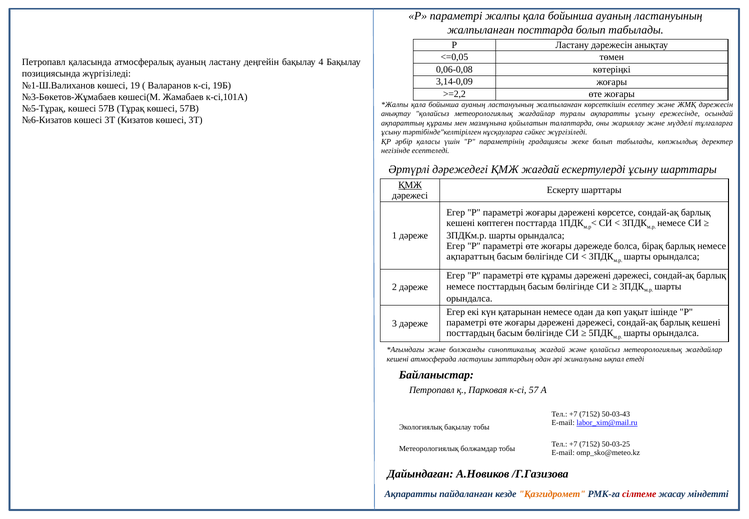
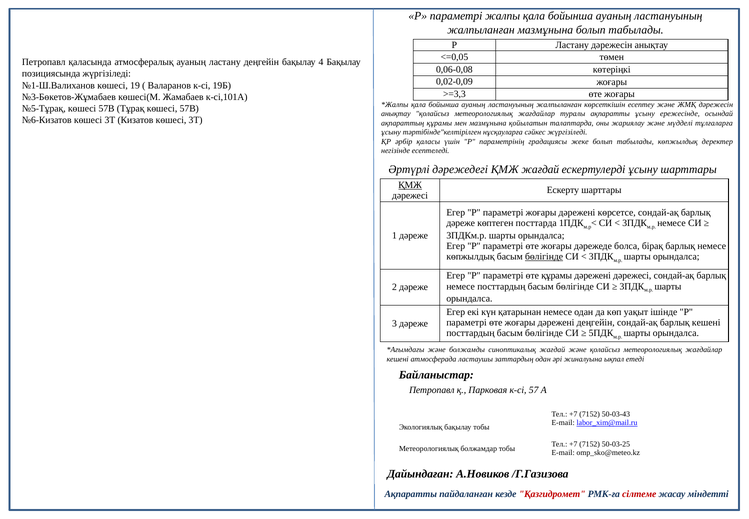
жалпыланған посттарда: посттарда -> мазмұнына (545, 30)
3,14-0,09: 3,14-0,09 -> 0,02-0,09 (454, 82)
>=2,2: >=2,2 -> >=3,3 (454, 94)
кешені: кешені -> дәреже (461, 223)
ақпараттың: ақпараттың -> көпжылдық (470, 256)
бөлігінде underline: none -> present (544, 256)
жоғары дәрежені дәрежесі: дәрежесі -> деңгейін (596, 322)
Қазгидромет colour: orange -> red (552, 494)
